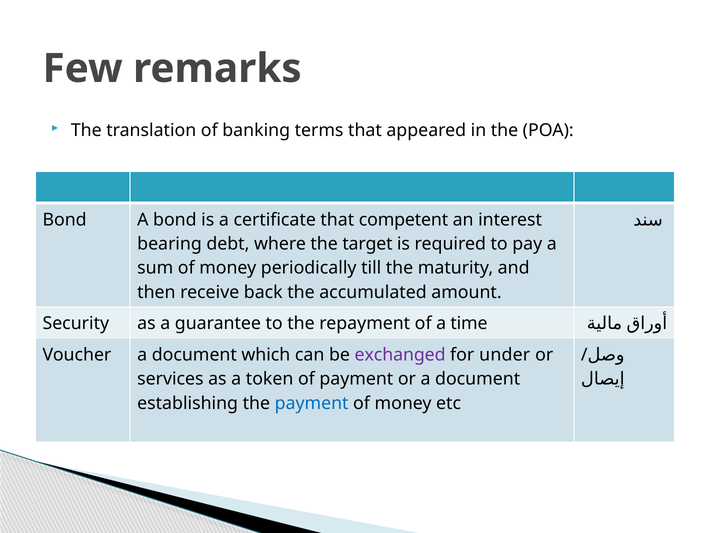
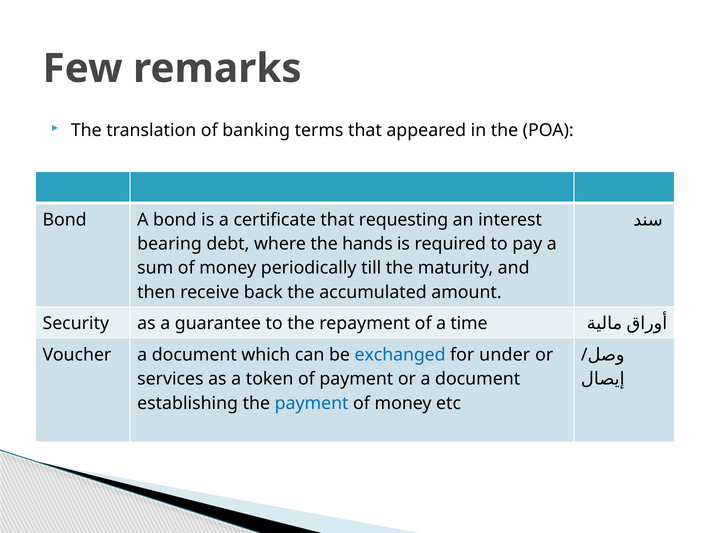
competent: competent -> requesting (403, 219)
target: target -> hands (367, 244)
exchanged colour: purple -> blue (400, 354)
